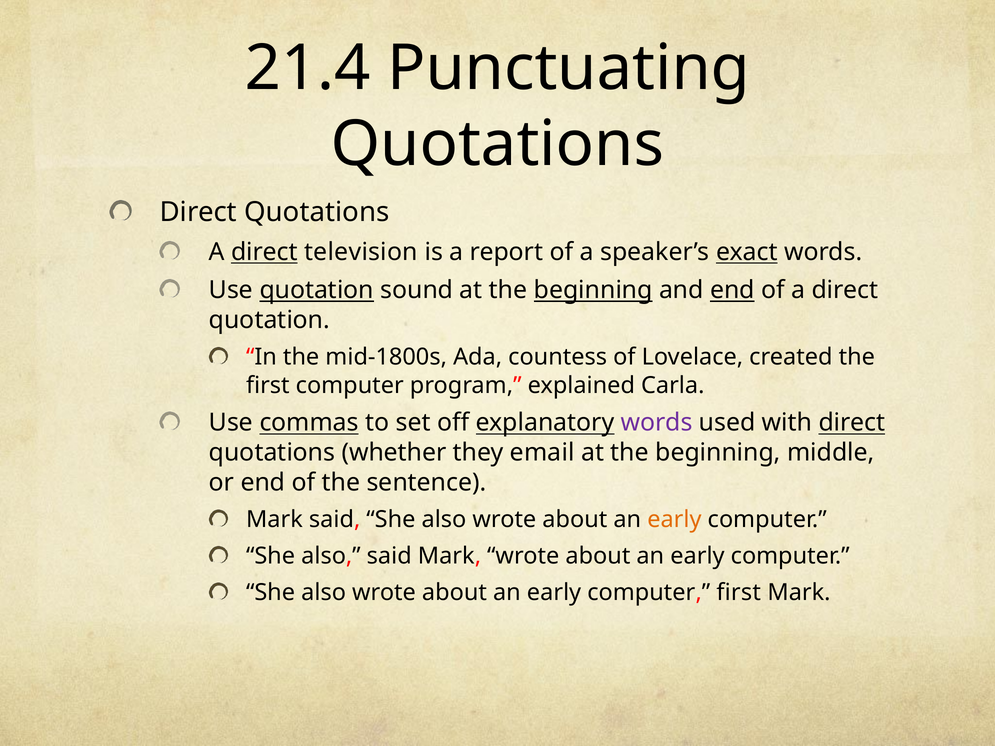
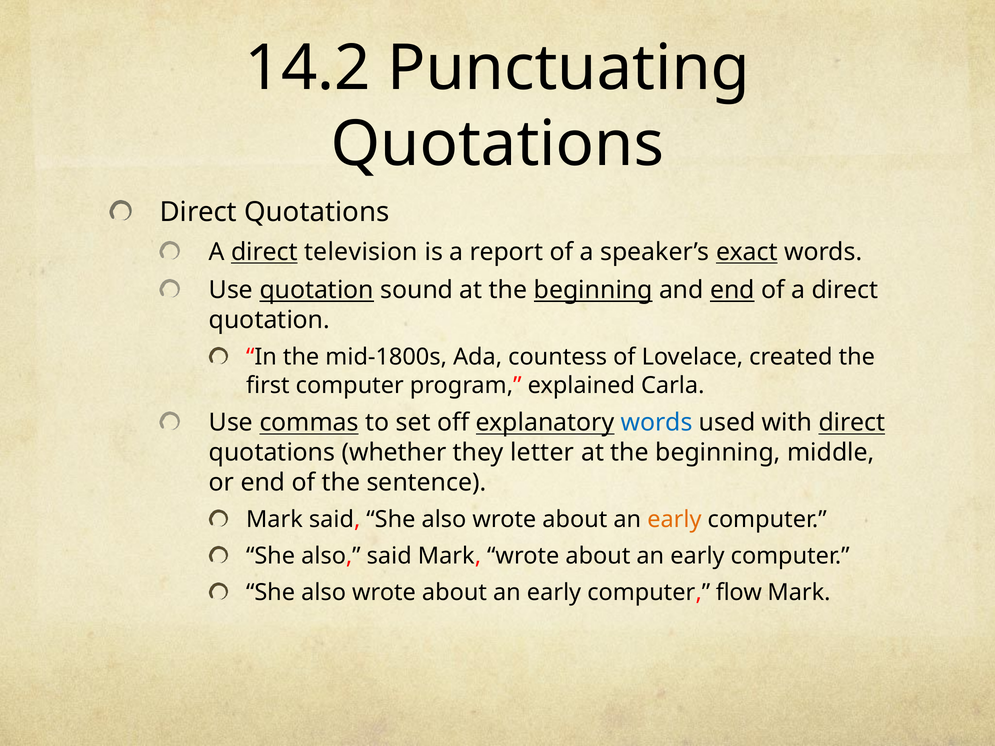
21.4: 21.4 -> 14.2 (308, 68)
words colour: purple -> blue (657, 423)
email: email -> letter (542, 453)
computer first: first -> flow (739, 593)
